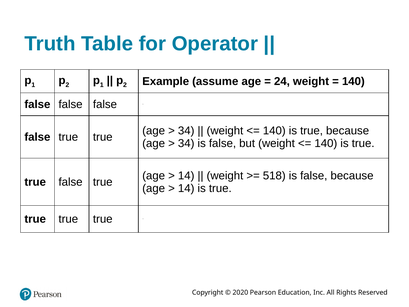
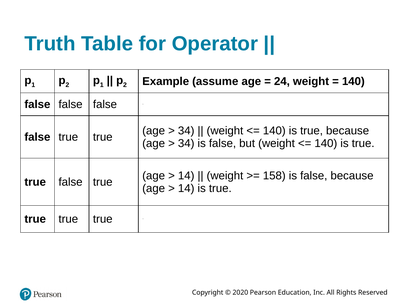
518: 518 -> 158 (274, 176)
